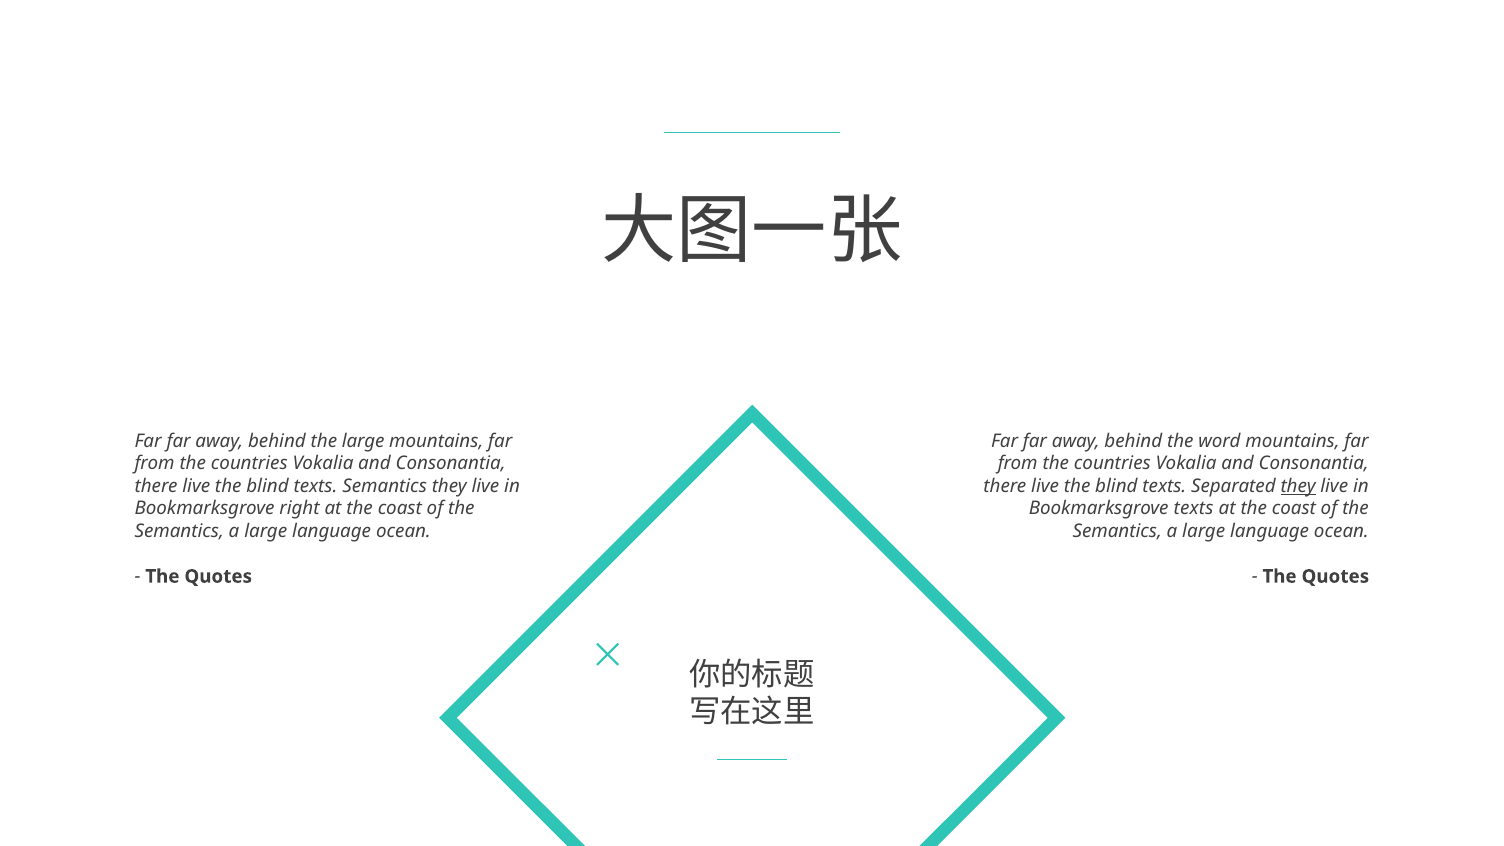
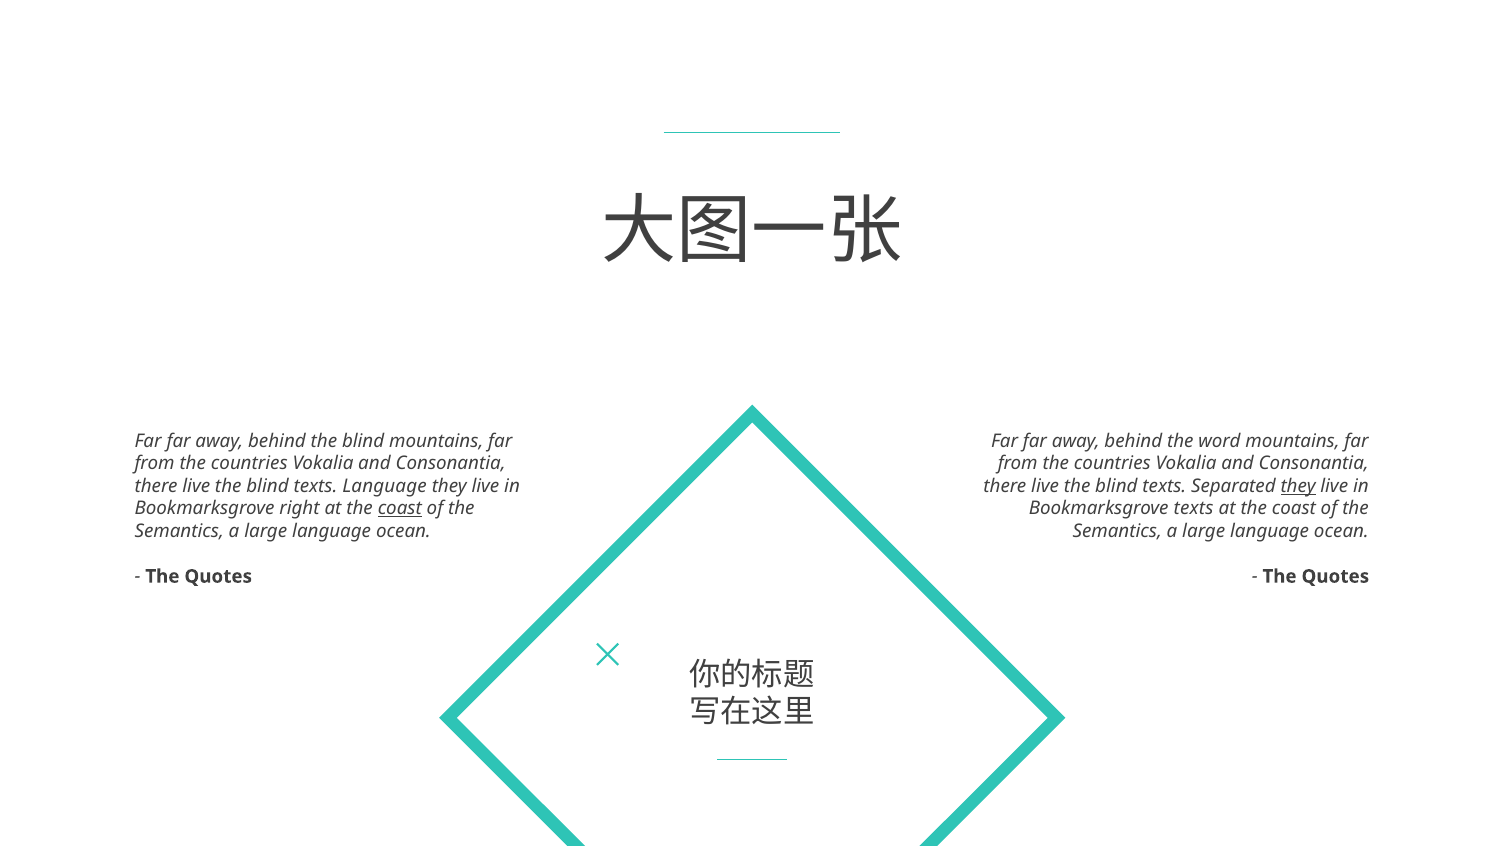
behind the large: large -> blind (363, 441)
texts Semantics: Semantics -> Language (384, 486)
coast underline: none -> present (400, 509)
